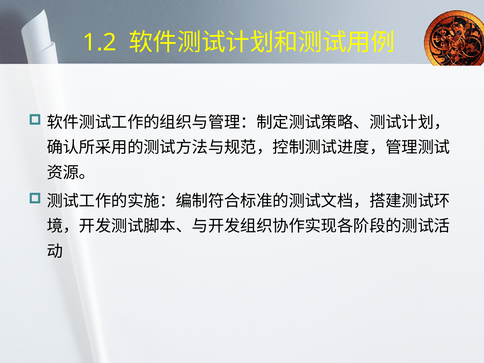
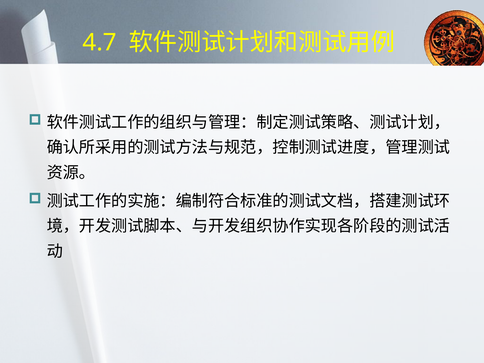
1.2: 1.2 -> 4.7 (100, 42)
